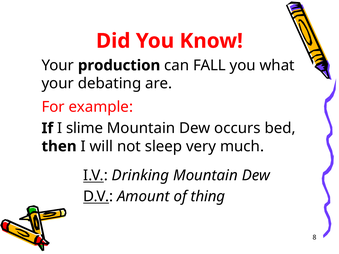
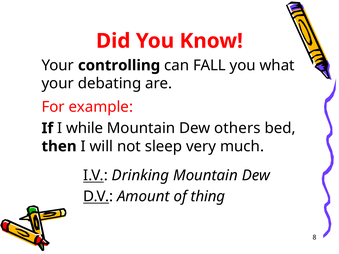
production: production -> controlling (119, 65)
slime: slime -> while (85, 128)
occurs: occurs -> others (237, 128)
